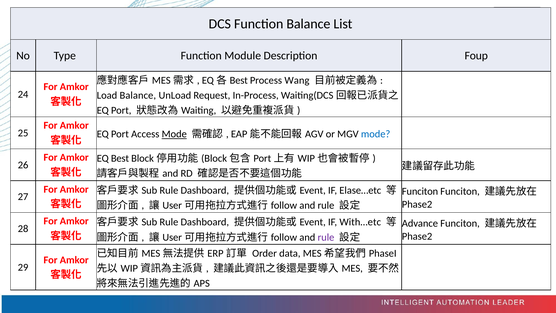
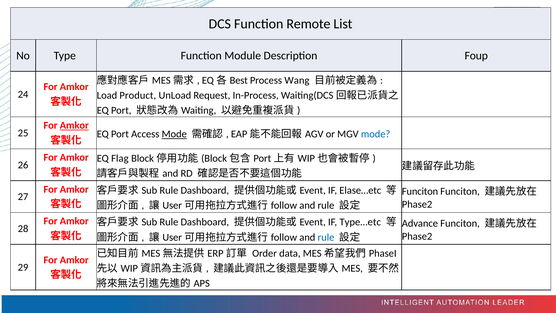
Function Balance: Balance -> Remote (308, 24)
Load Balance: Balance -> Product (138, 95)
Amkor underline: none -> present (74, 125)
EQ Best: Best -> Flag (120, 158)
With…etc: With…etc -> Type…etc (360, 222)
rule colour: purple -> blue (326, 237)
